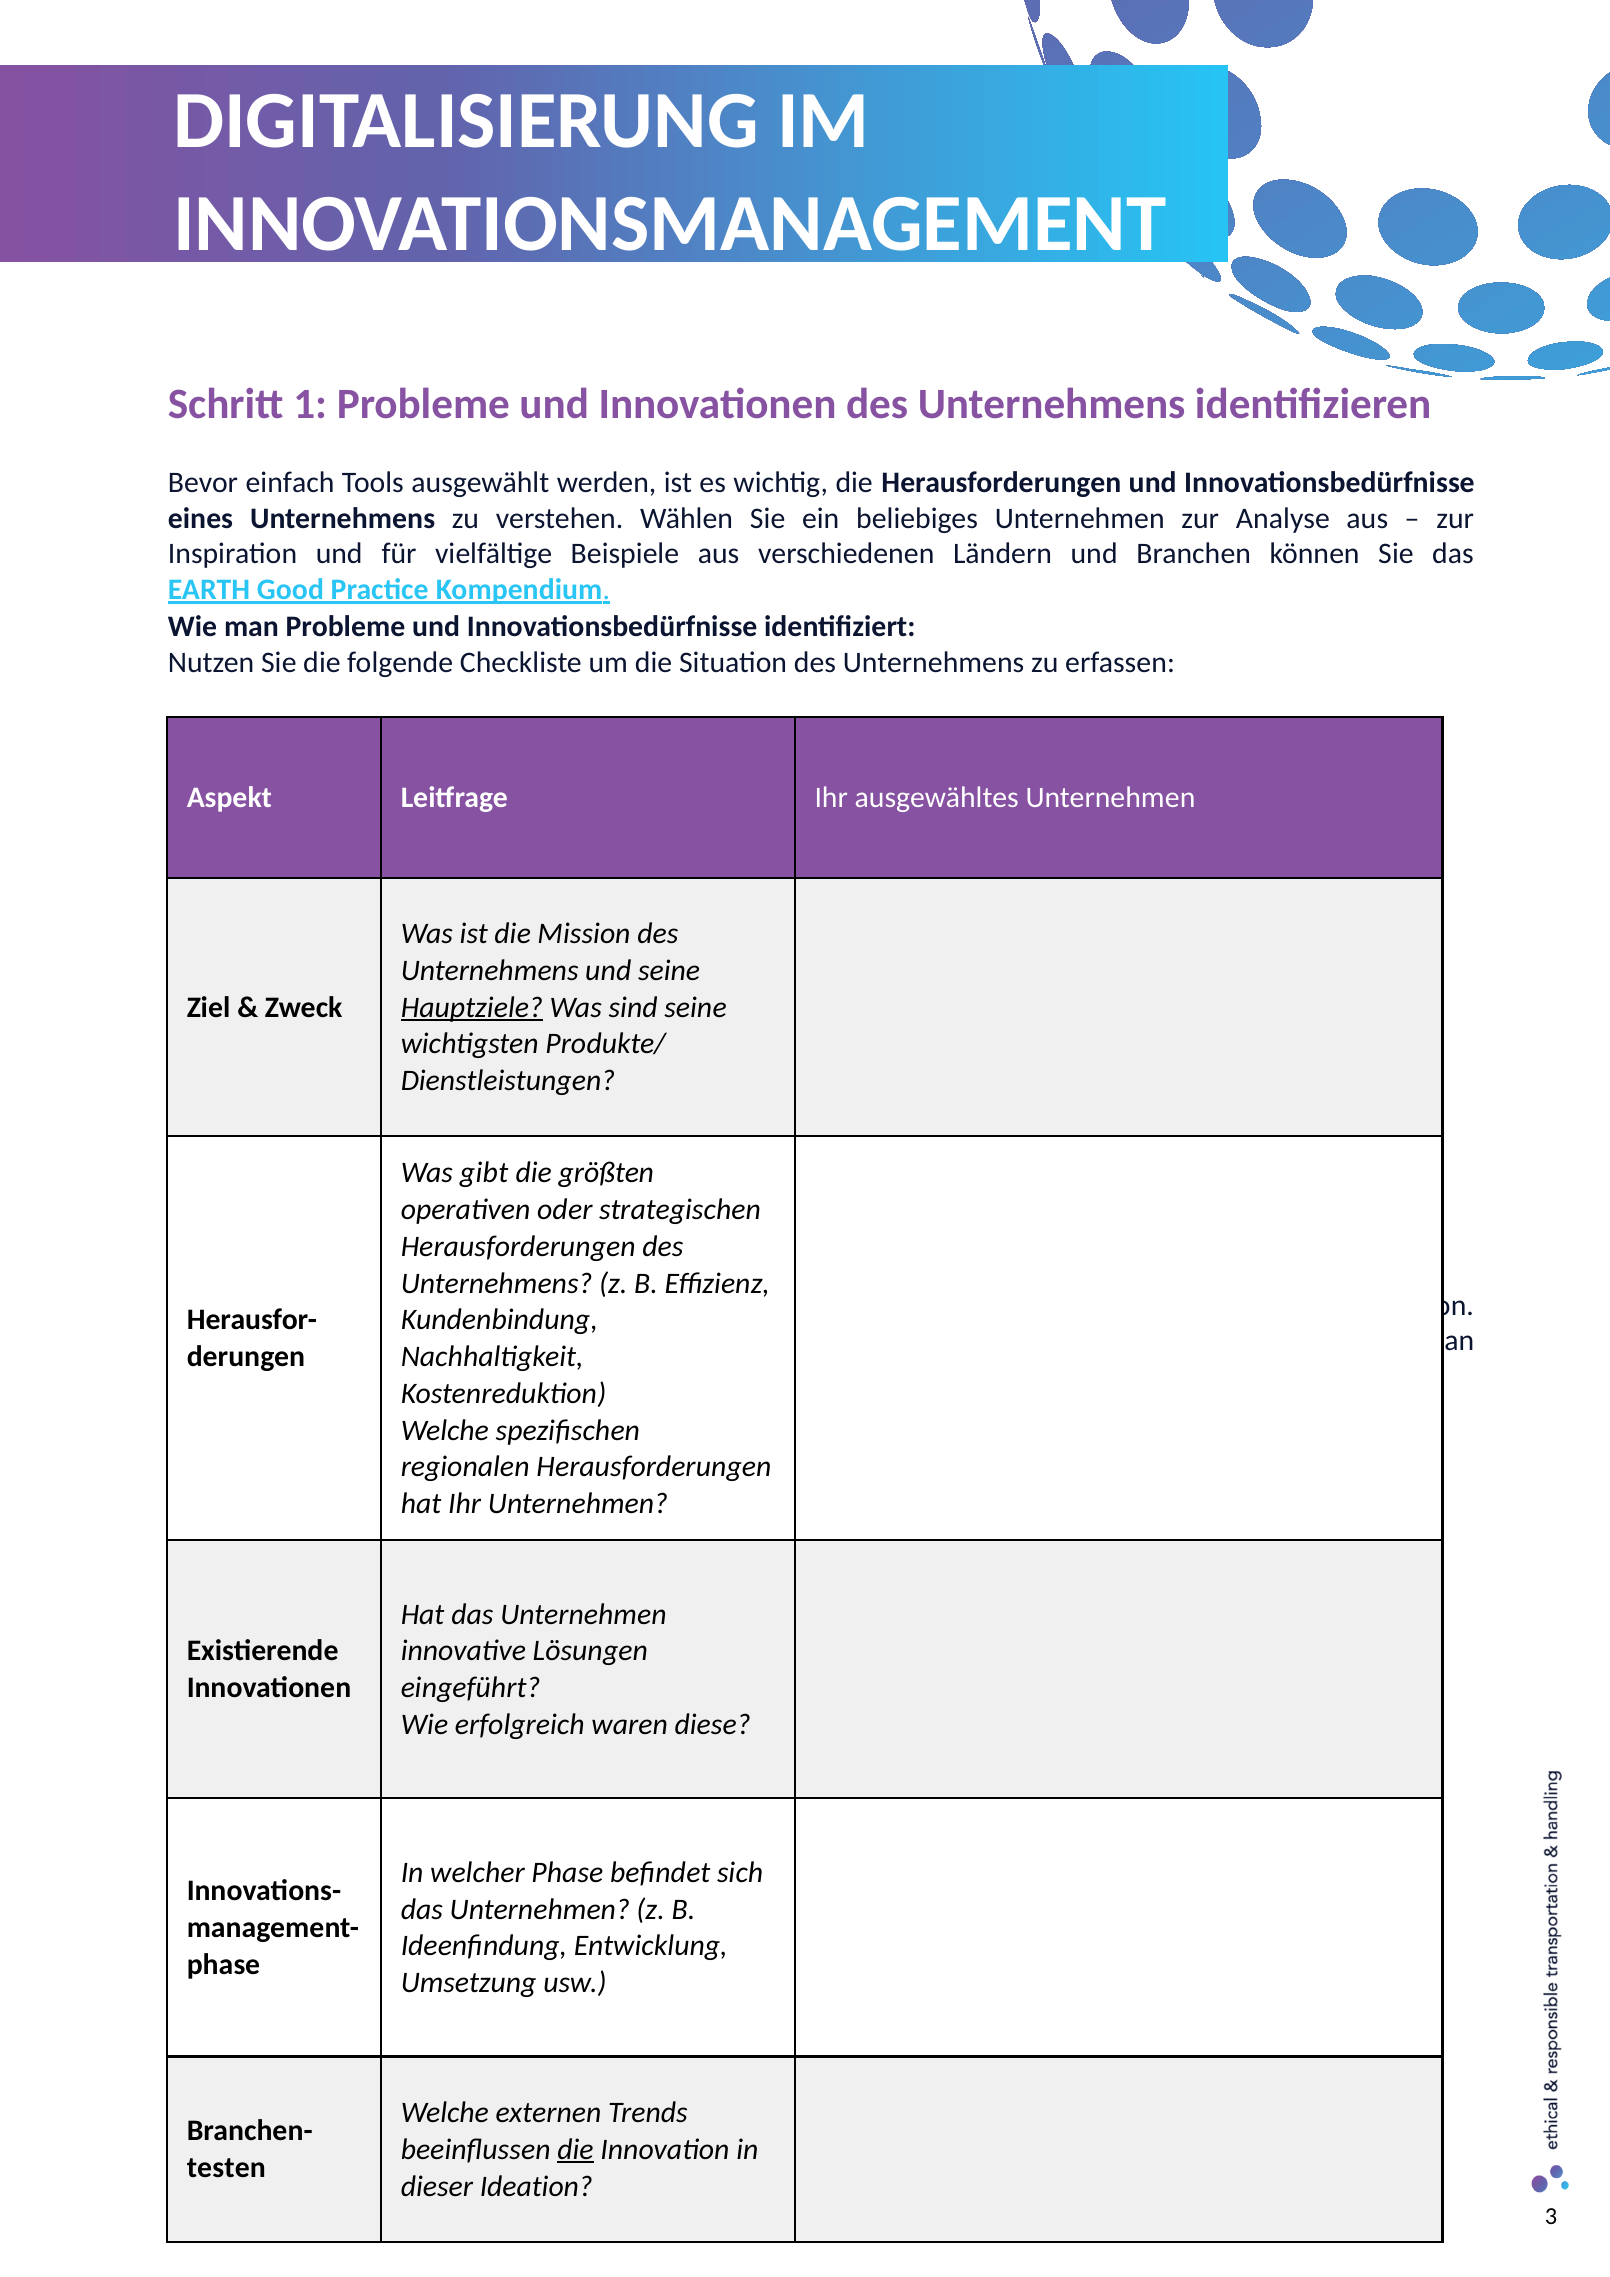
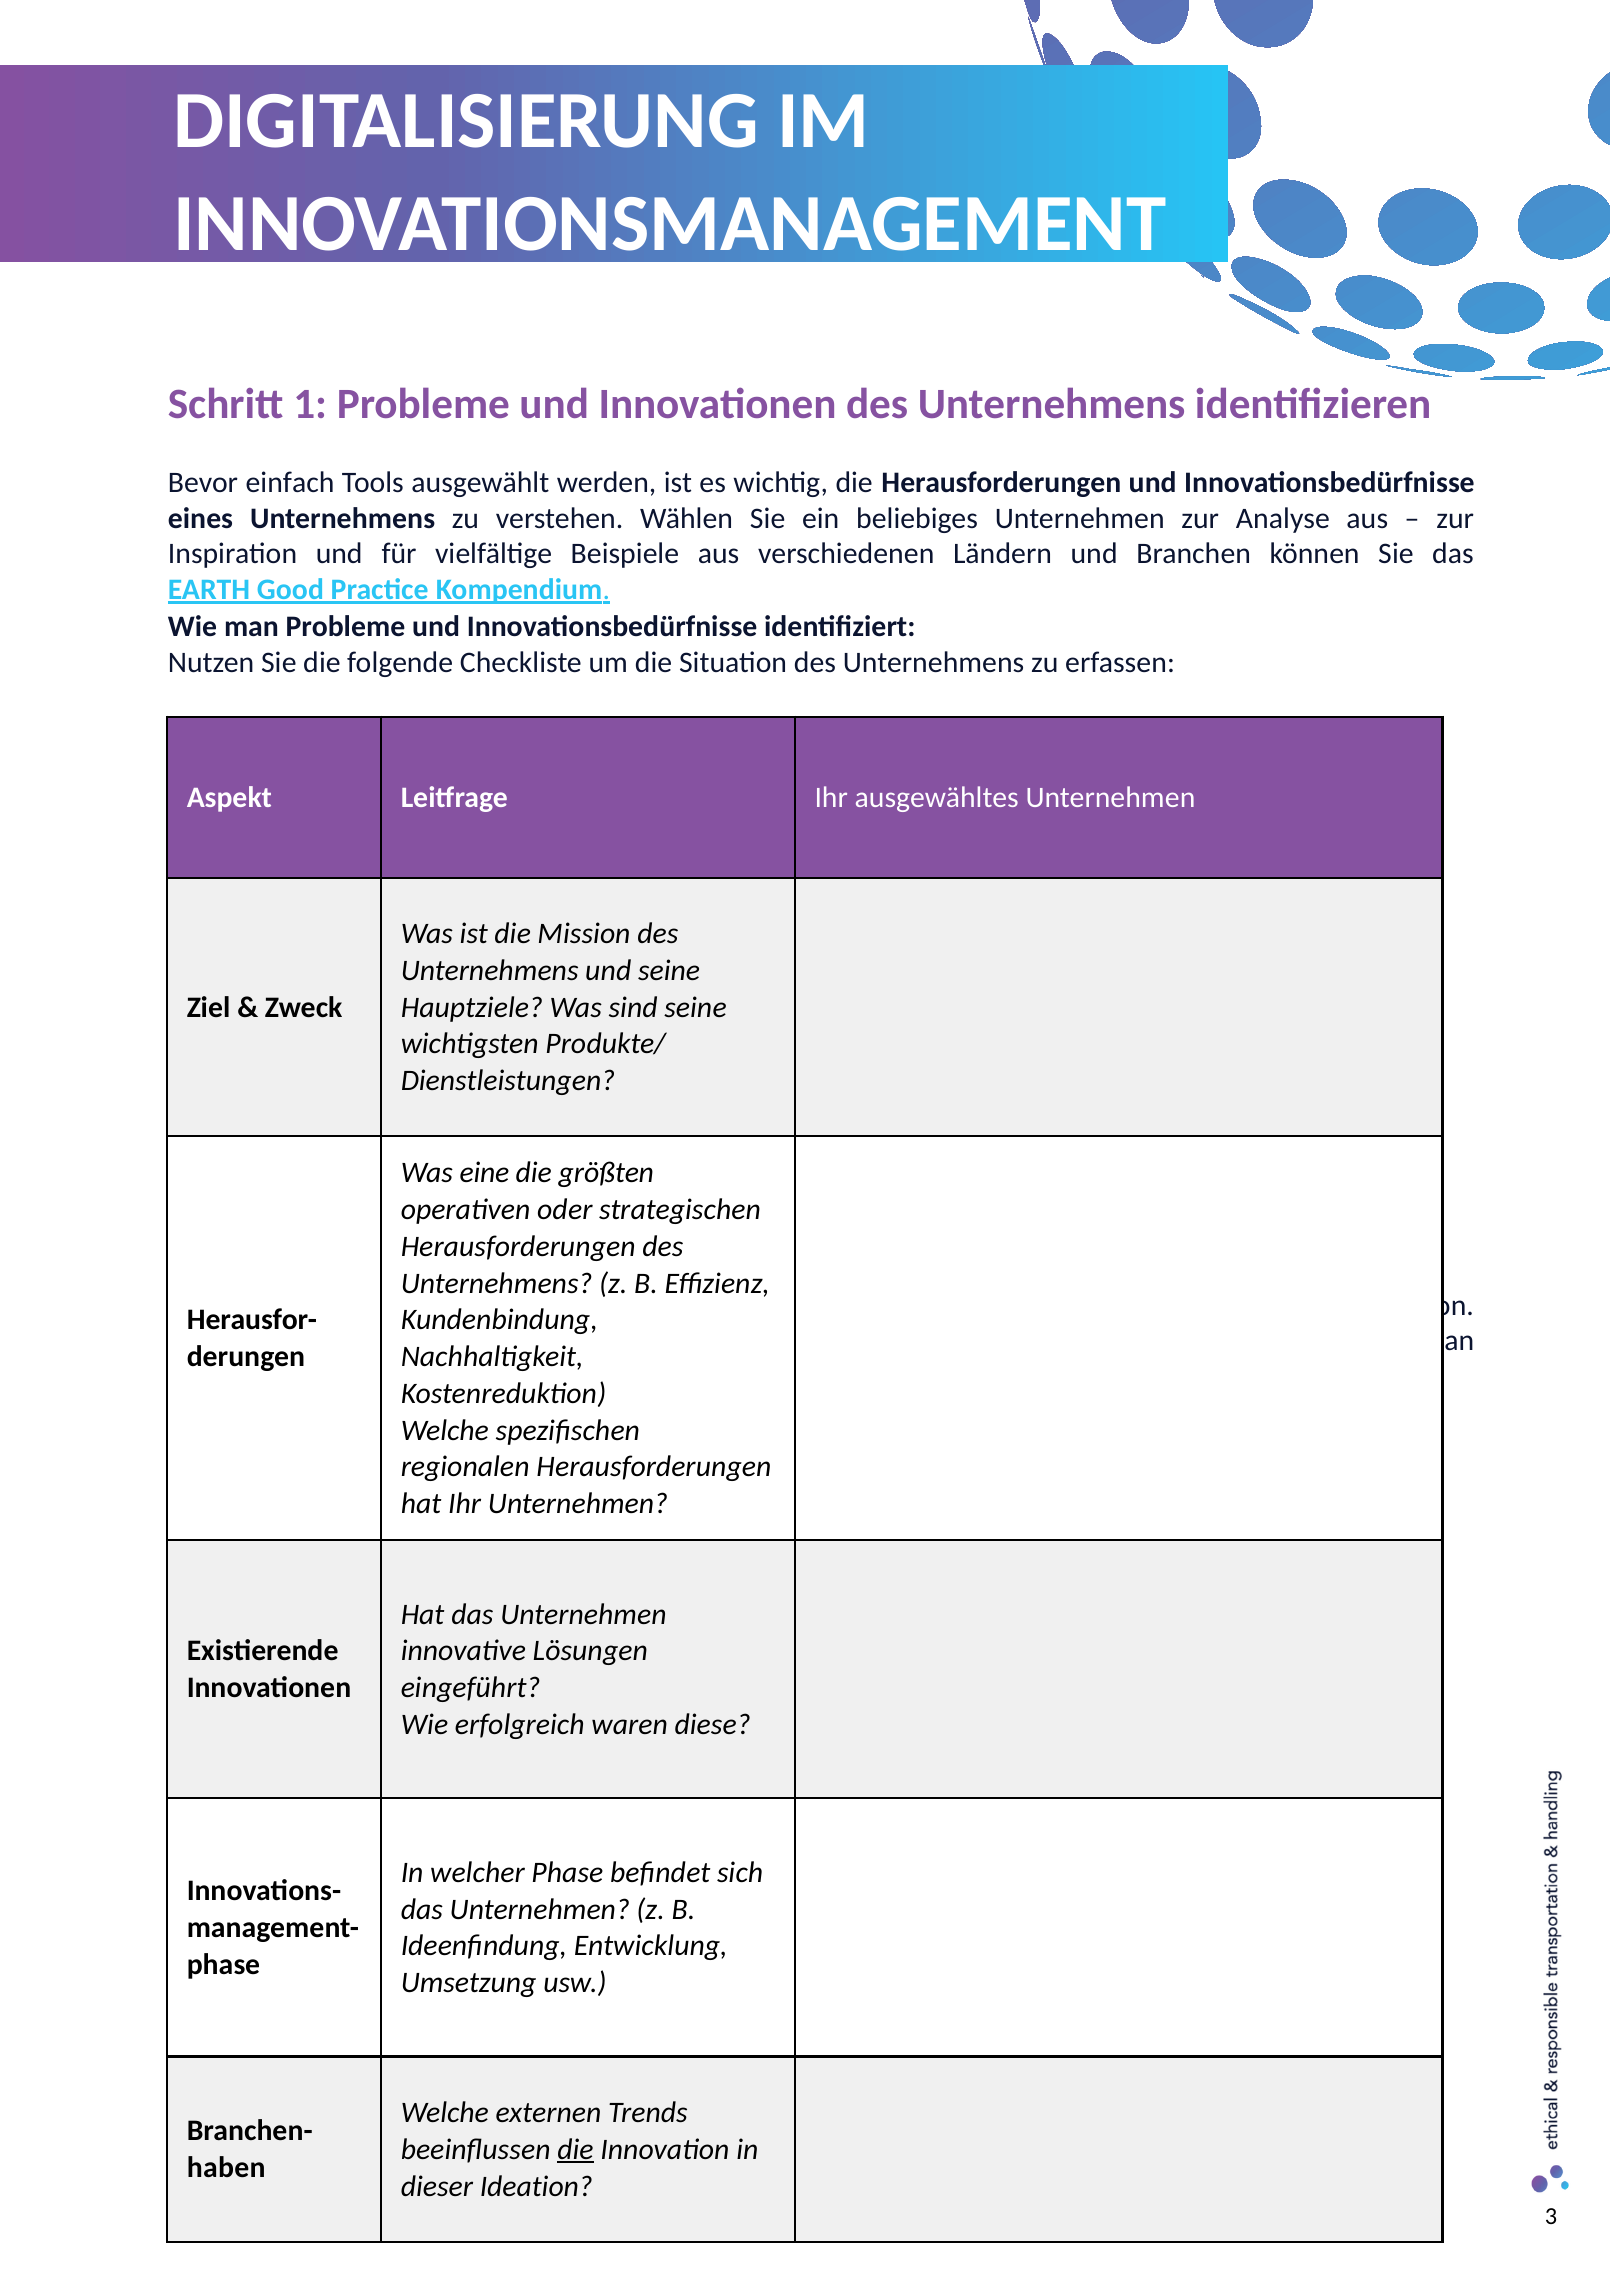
Hauptziele underline: present -> none (472, 1007)
gibt: gibt -> eine (484, 1173)
testen: testen -> haben (226, 2168)
